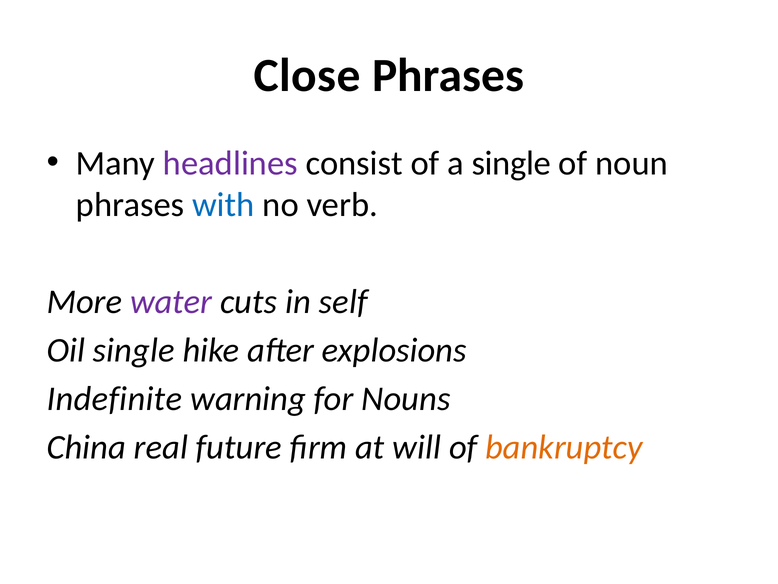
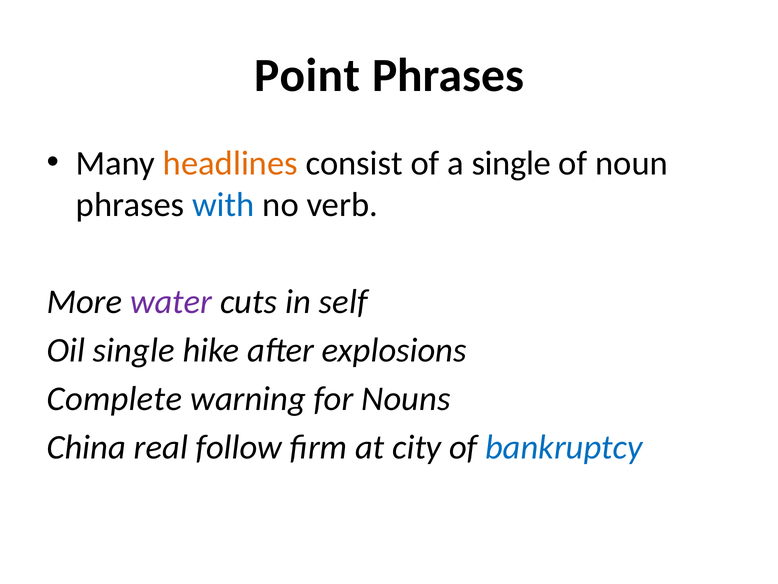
Close: Close -> Point (307, 75)
headlines colour: purple -> orange (230, 163)
Indefinite: Indefinite -> Complete (114, 399)
future: future -> follow (239, 447)
will: will -> city (417, 447)
bankruptcy colour: orange -> blue (564, 447)
